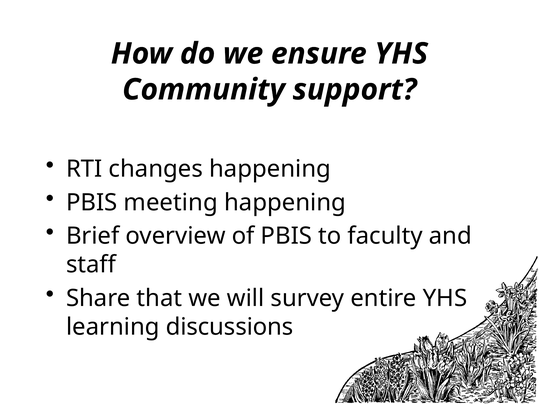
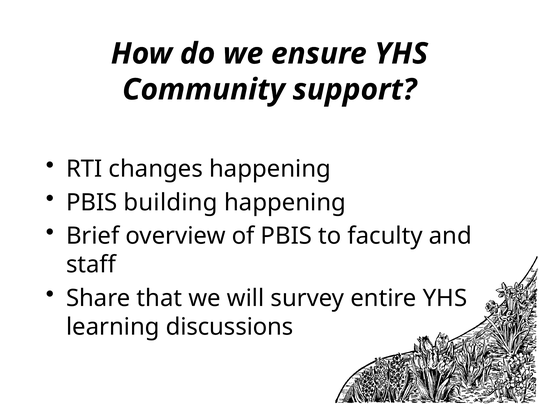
meeting: meeting -> building (171, 203)
